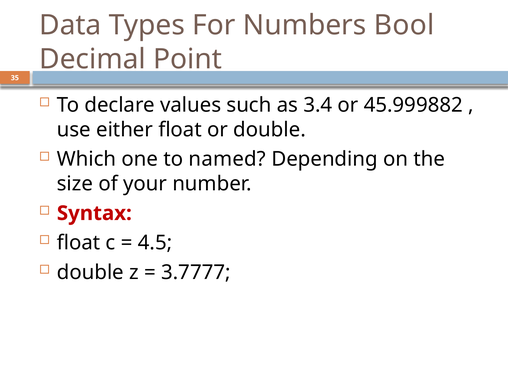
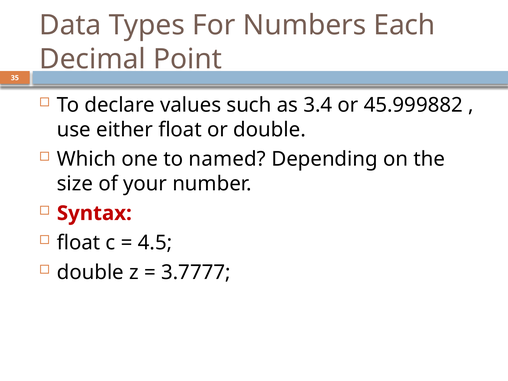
Bool: Bool -> Each (404, 25)
